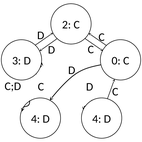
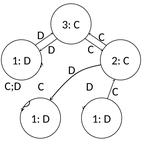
2: 2 -> 3 (67, 25)
0: 0 -> 2 (116, 61)
3: 3 -> 1 (17, 61)
4: 4 -> 1 (97, 119)
4: 4 -> 1 (36, 119)
